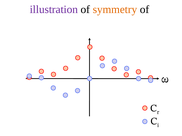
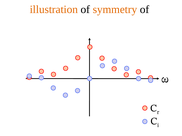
illustration colour: purple -> orange (54, 9)
